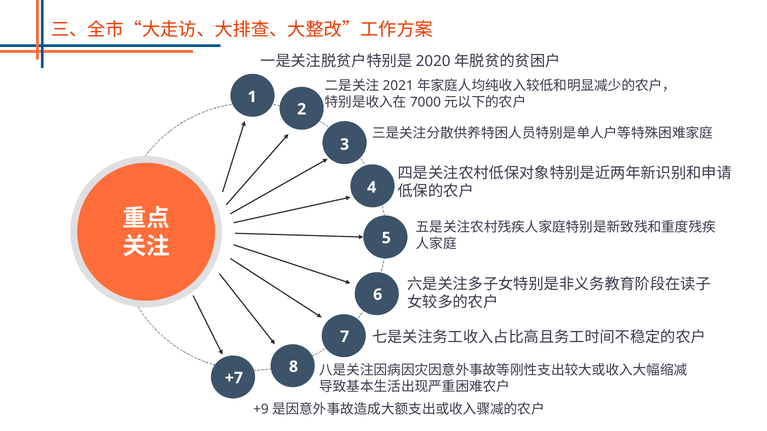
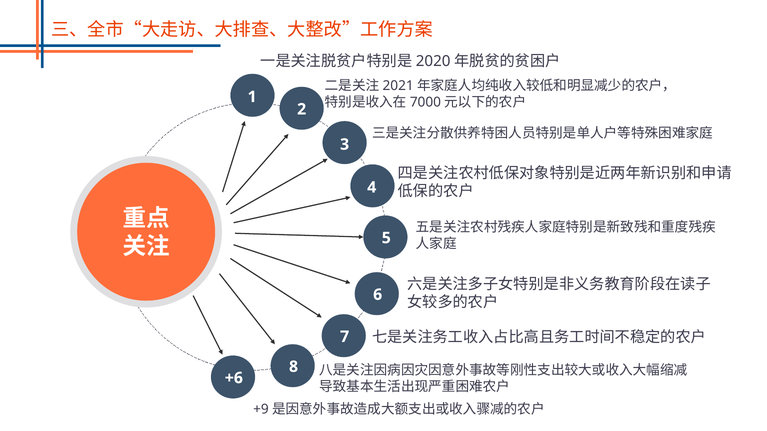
+7: +7 -> +6 (234, 378)
